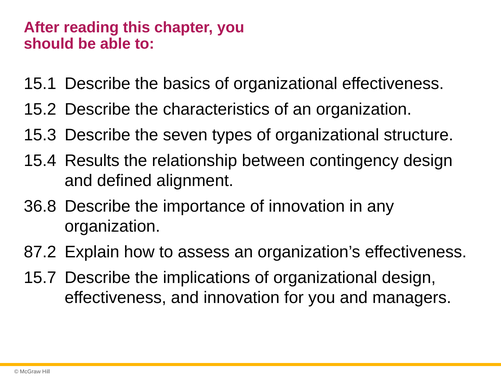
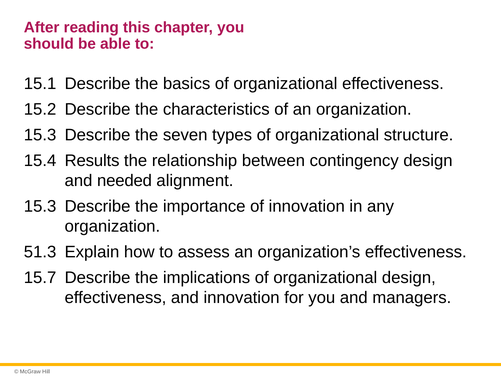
defined: defined -> needed (125, 180)
36.8: 36.8 -> 15.3 (40, 206)
87.2: 87.2 -> 51.3 (40, 252)
